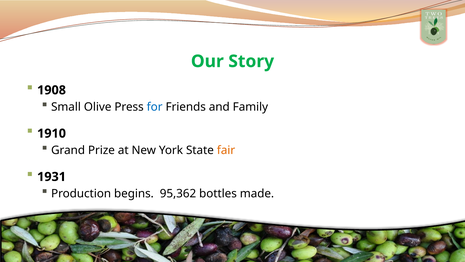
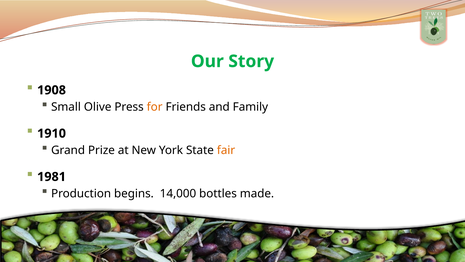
for colour: blue -> orange (155, 107)
1931: 1931 -> 1981 (52, 176)
95,362: 95,362 -> 14,000 (178, 193)
